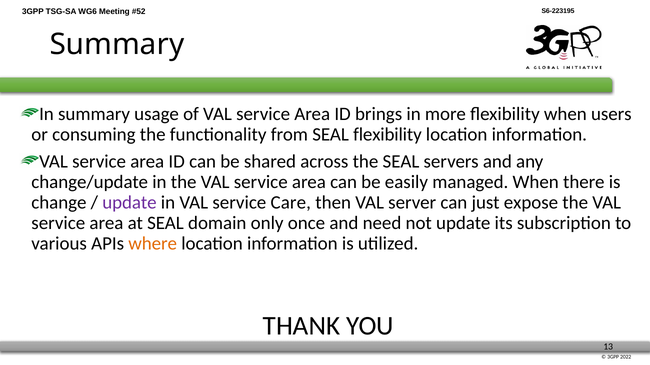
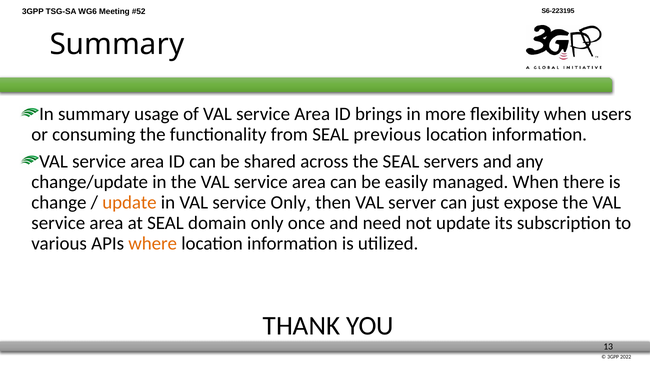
SEAL flexibility: flexibility -> previous (387, 135)
update colour: purple -> orange (129, 203)
service Care: Care -> Only (291, 203)
